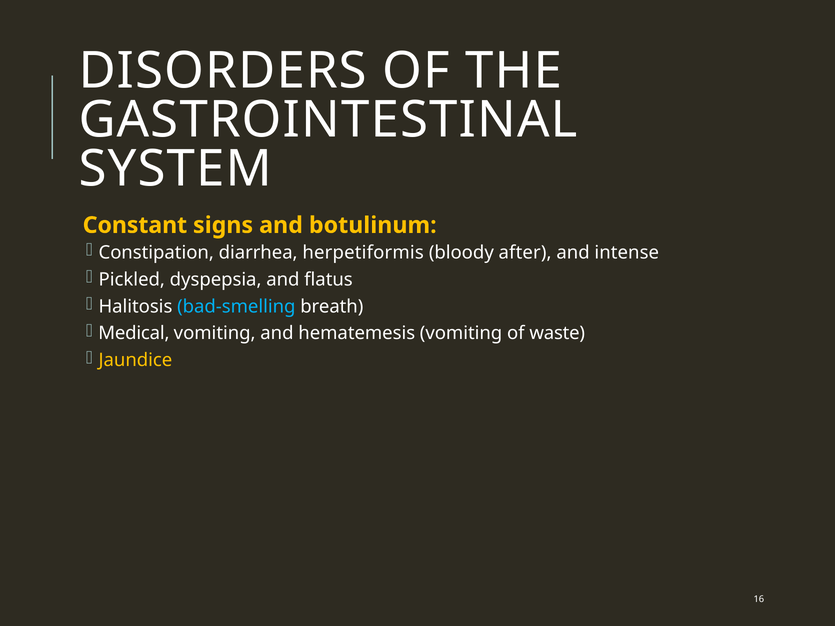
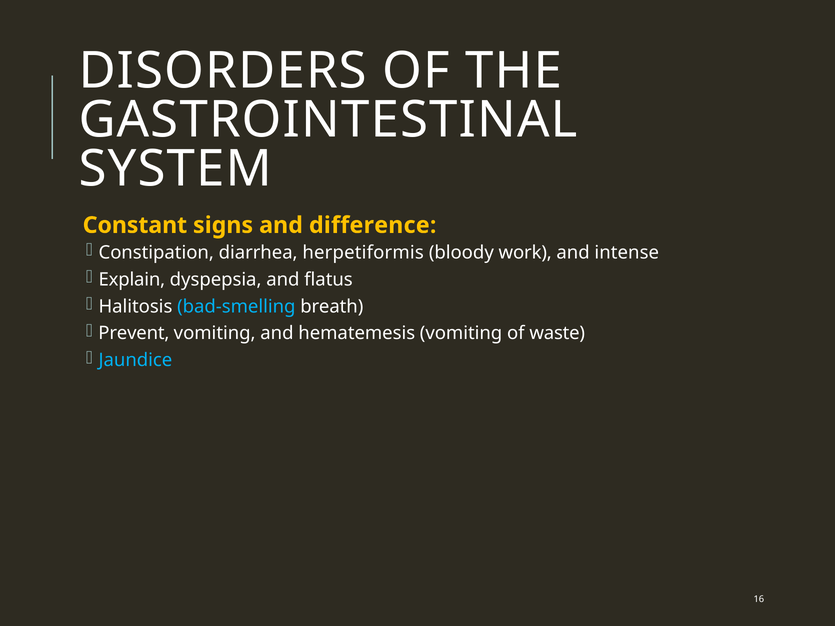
botulinum: botulinum -> difference (373, 225)
after: after -> work (525, 253)
Pickled: Pickled -> Explain (132, 280)
Medical: Medical -> Prevent (134, 334)
Jaundice colour: yellow -> light blue (135, 360)
